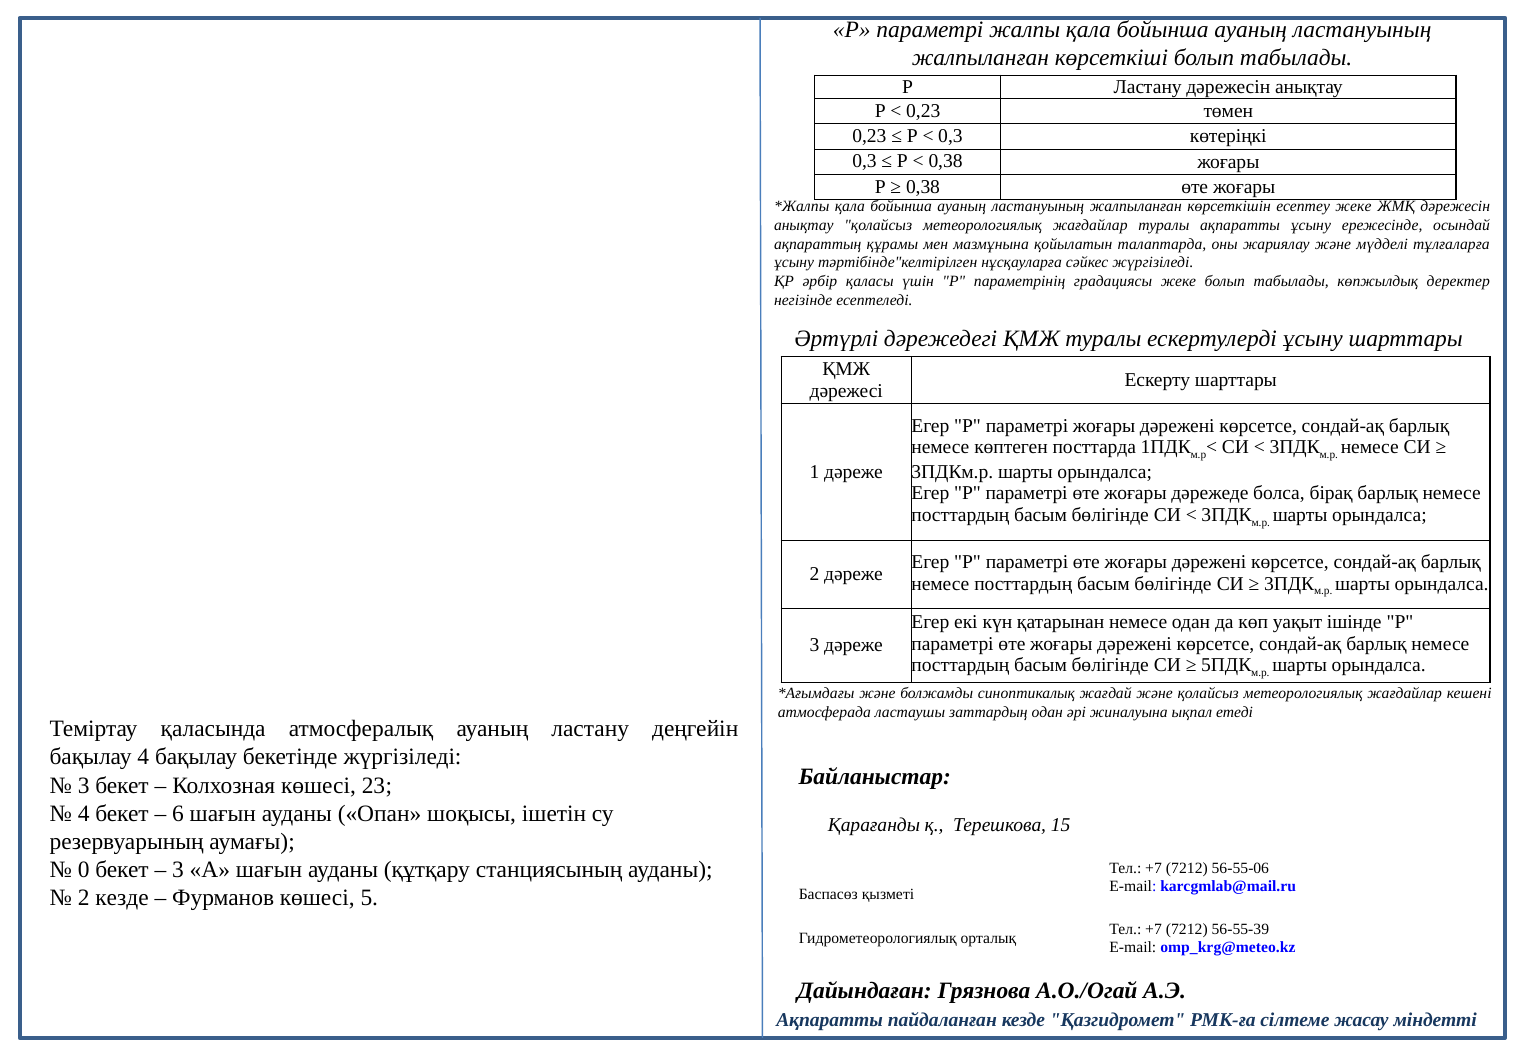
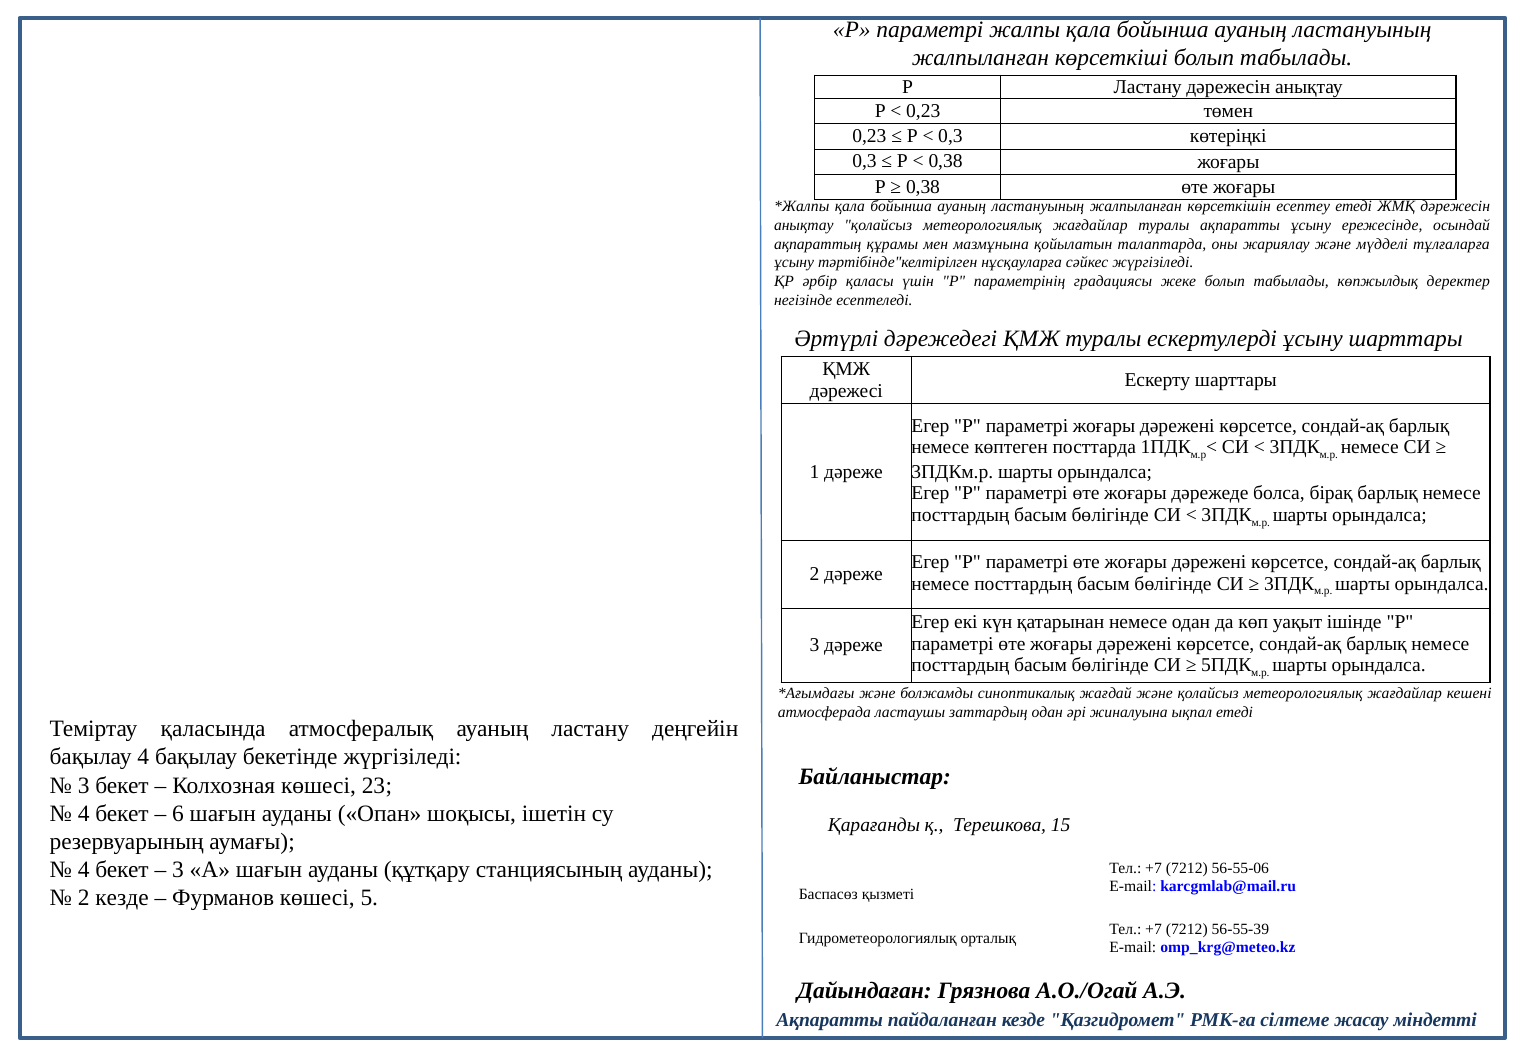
есептеу жеке: жеке -> етеді (1354, 206)
0: 0 -> 4 (84, 870)
